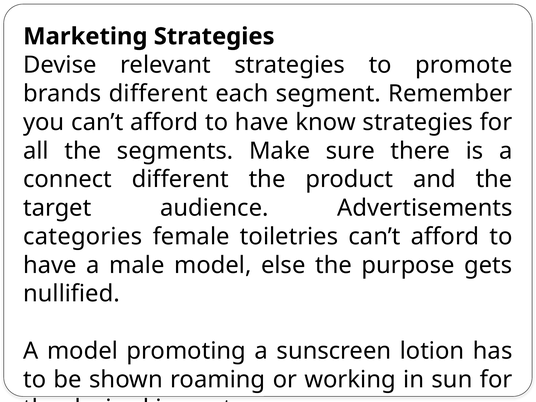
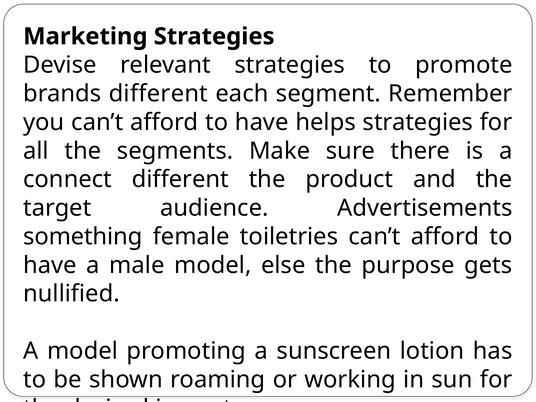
know: know -> helps (326, 122)
categories: categories -> something (83, 237)
